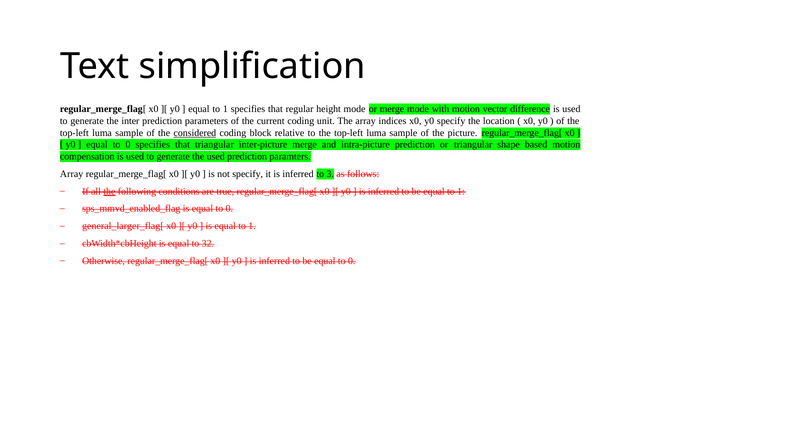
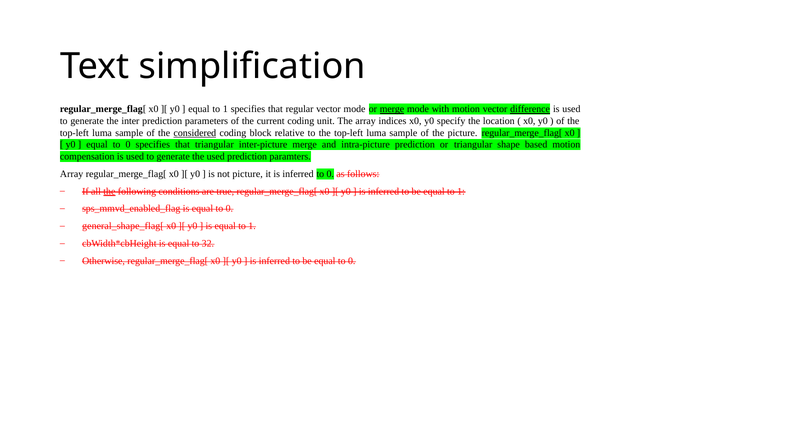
regular height: height -> vector (329, 109)
merge underline: none -> present (392, 109)
difference underline: none -> present (530, 109)
not specify: specify -> picture (248, 174)
inferred to 3: 3 -> 0 (330, 174)
general_larger_flag[: general_larger_flag[ -> general_shape_flag[ (123, 226)
